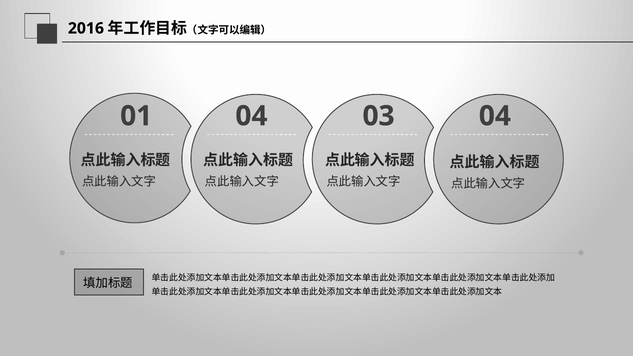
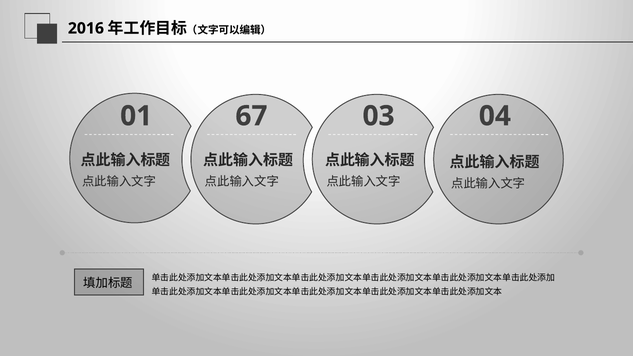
01 04: 04 -> 67 (251, 116)
